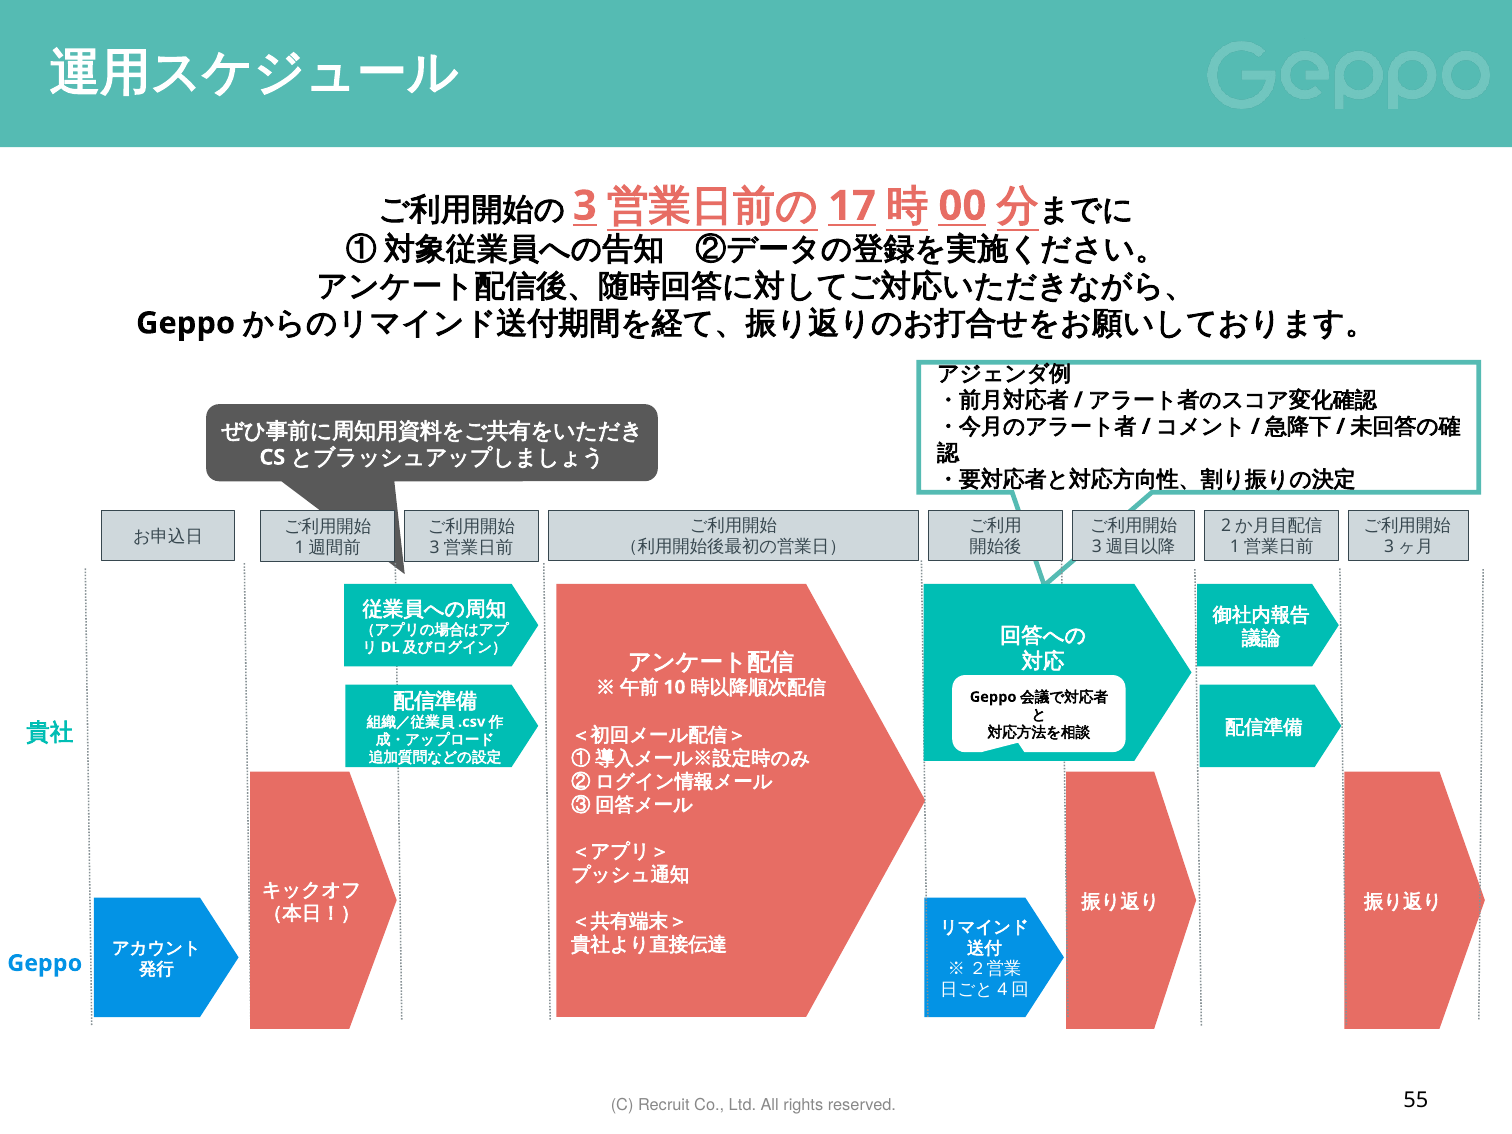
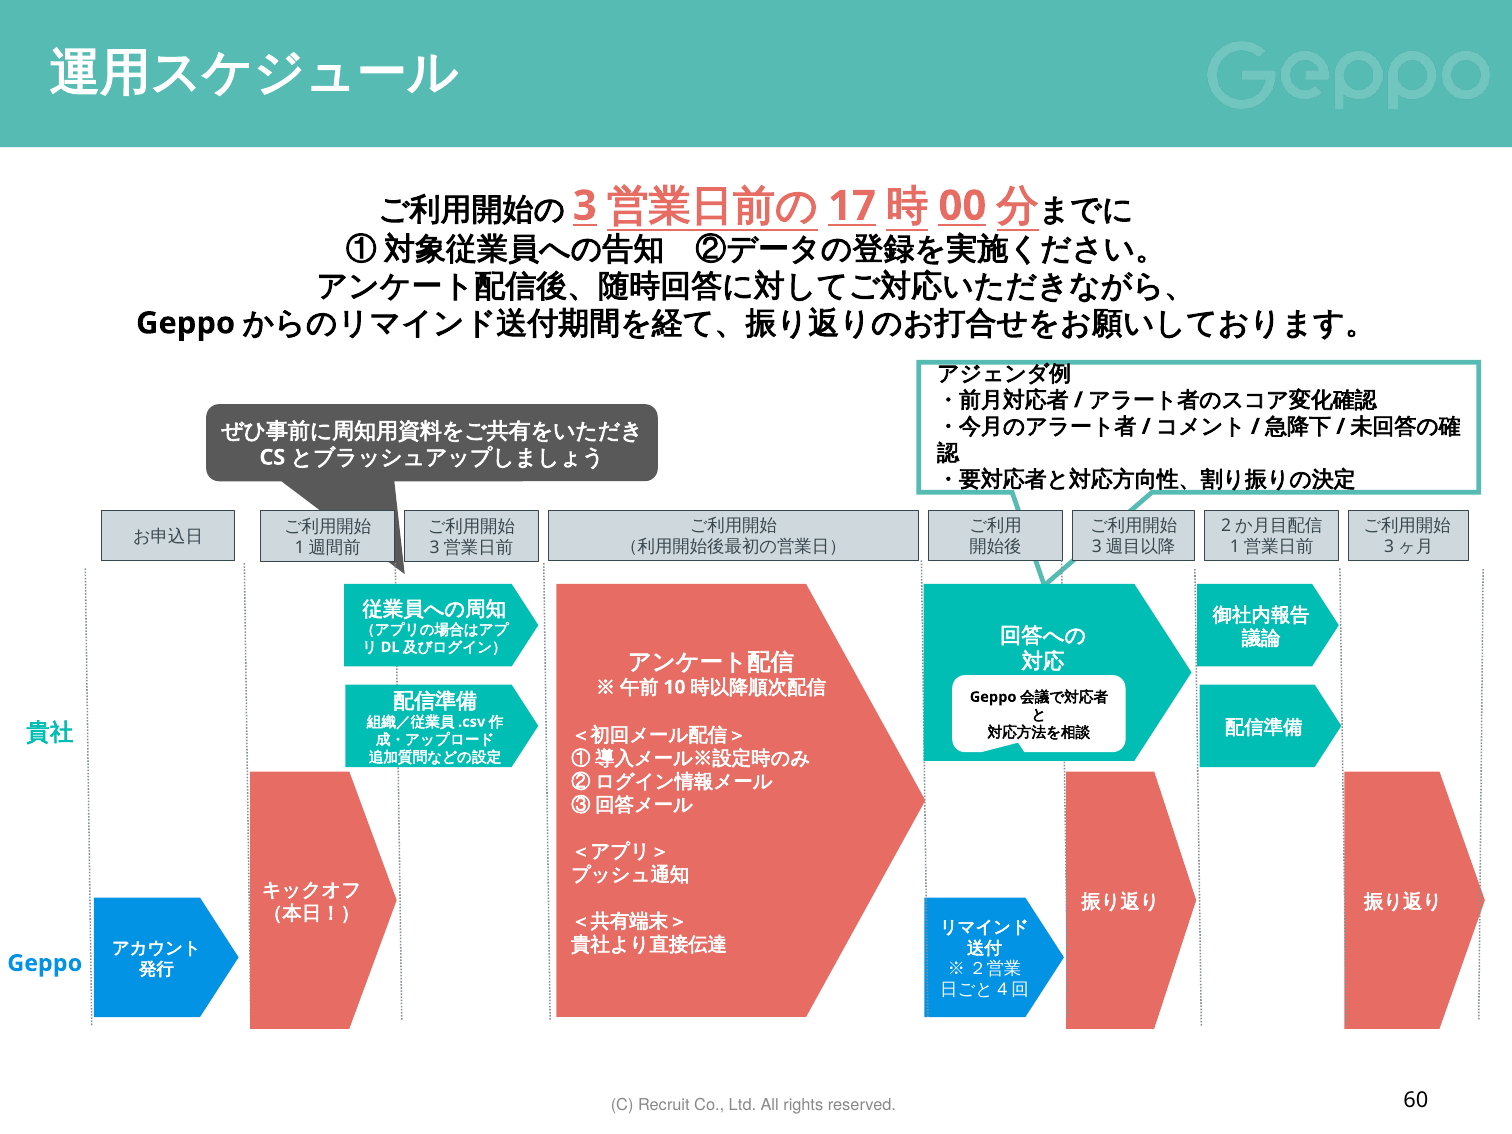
55: 55 -> 60 (1416, 1100)
